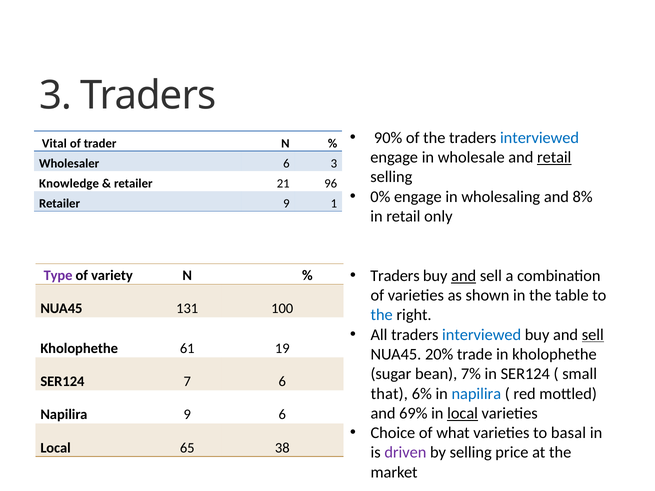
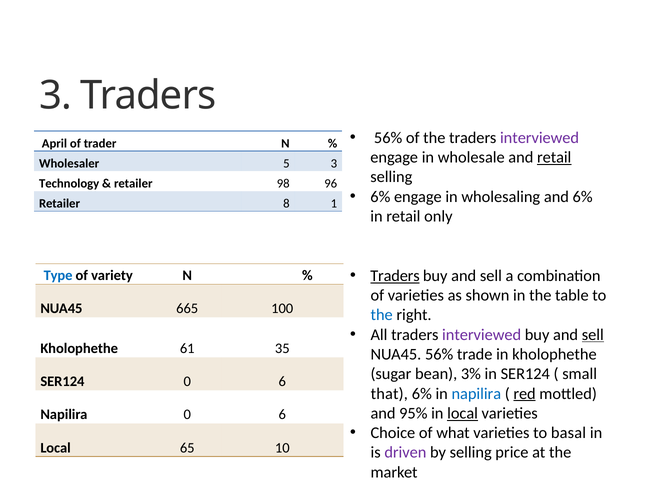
90%: 90% -> 56% (388, 138)
interviewed colour: blue -> purple (540, 138)
Vital: Vital -> April (54, 144)
Wholesaler 6: 6 -> 5 (286, 164)
Knowledge: Knowledge -> Technology (69, 184)
21: 21 -> 98 (283, 184)
0%: 0% -> 6% (380, 197)
and 8%: 8% -> 6% (583, 197)
Retailer 9: 9 -> 8 (286, 204)
Traders underline: none -> present (395, 276)
and underline: present -> none (464, 276)
Type colour: purple -> blue (58, 276)
131: 131 -> 665 (187, 309)
interviewed colour: blue -> purple (482, 335)
19: 19 -> 35 (282, 349)
NUA45 20%: 20% -> 56% (439, 355)
7%: 7% -> 3% (471, 374)
SER124 7: 7 -> 0 (187, 382)
red underline: none -> present (525, 394)
69%: 69% -> 95% (413, 413)
Napilira 9: 9 -> 0 (187, 415)
38: 38 -> 10 (282, 448)
